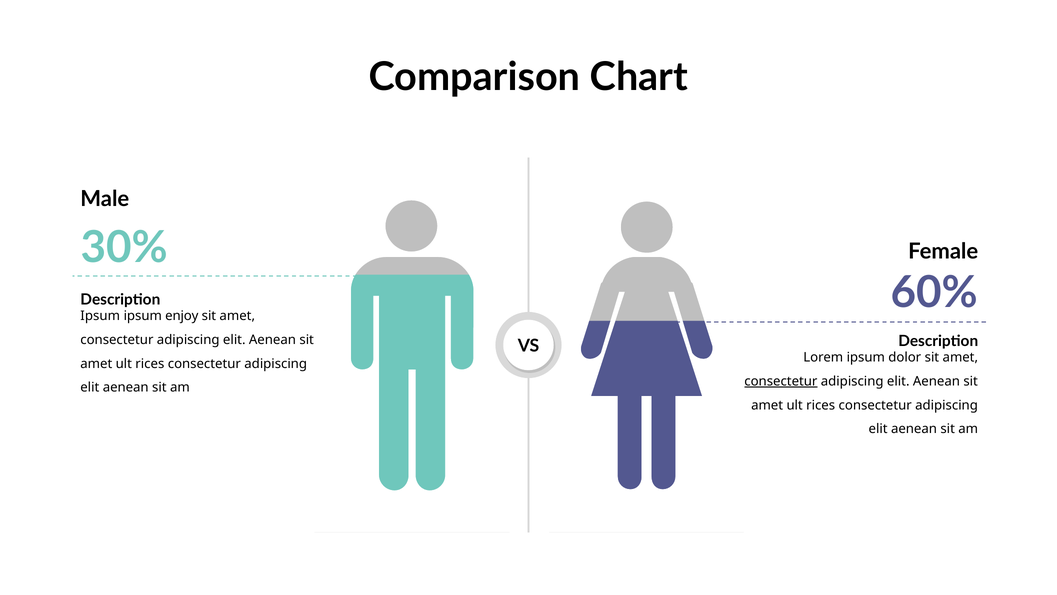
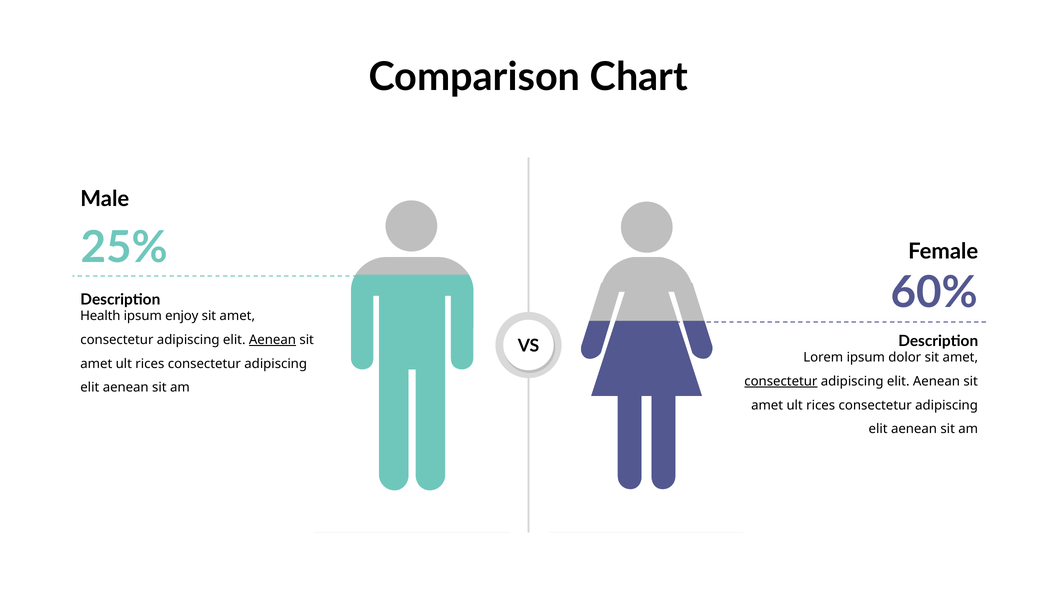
30%: 30% -> 25% (124, 248)
Ipsum: Ipsum -> Health (100, 316)
Aenean underline: none -> present (272, 340)
